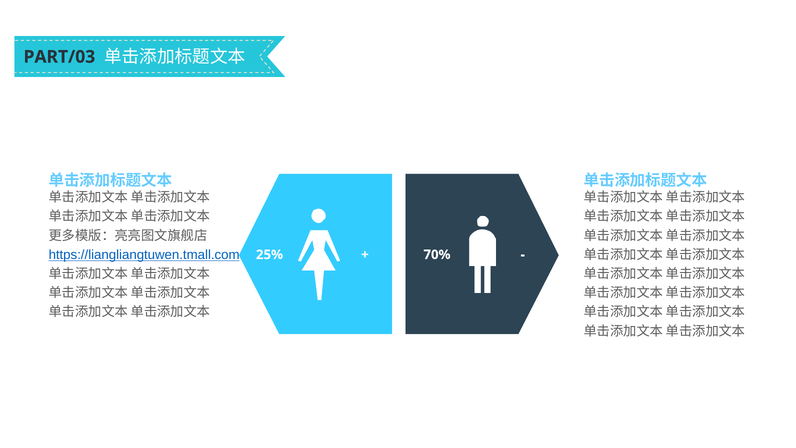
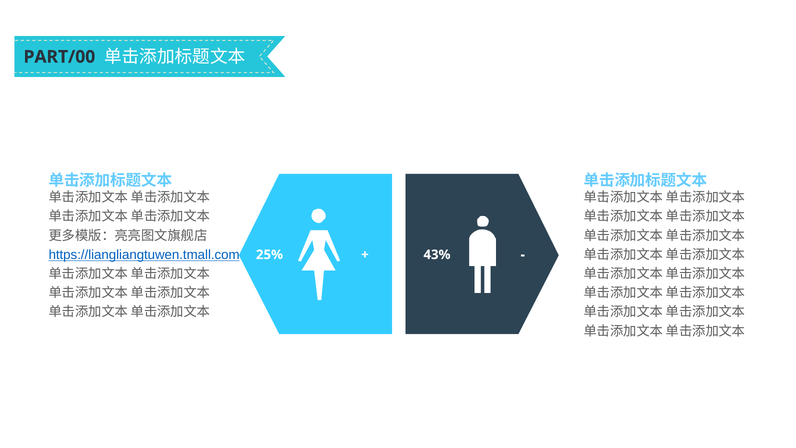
PART/03: PART/03 -> PART/00 (59, 57)
70%: 70% -> 43% (437, 255)
